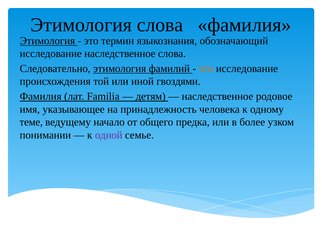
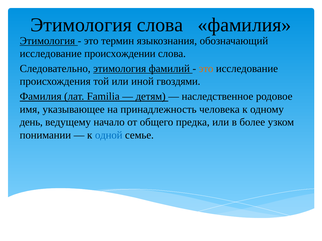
исследование наследственное: наследственное -> происхождении (120, 54)
теме: теме -> день (31, 122)
одной colour: purple -> blue (109, 135)
